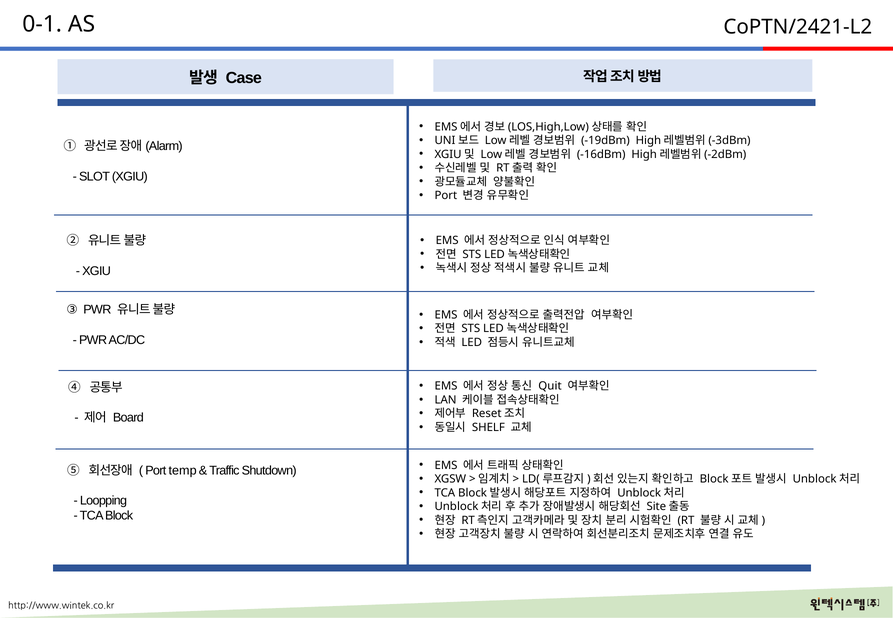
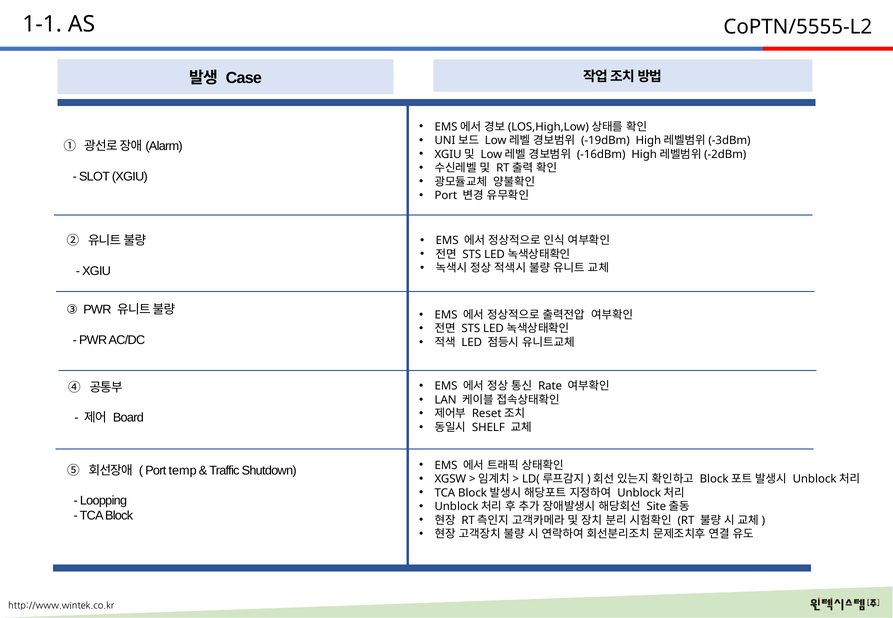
0-1: 0-1 -> 1-1 (42, 24)
CoPTN/2421-L2: CoPTN/2421-L2 -> CoPTN/5555-L2 (798, 27)
Quit: Quit -> Rate (550, 386)
